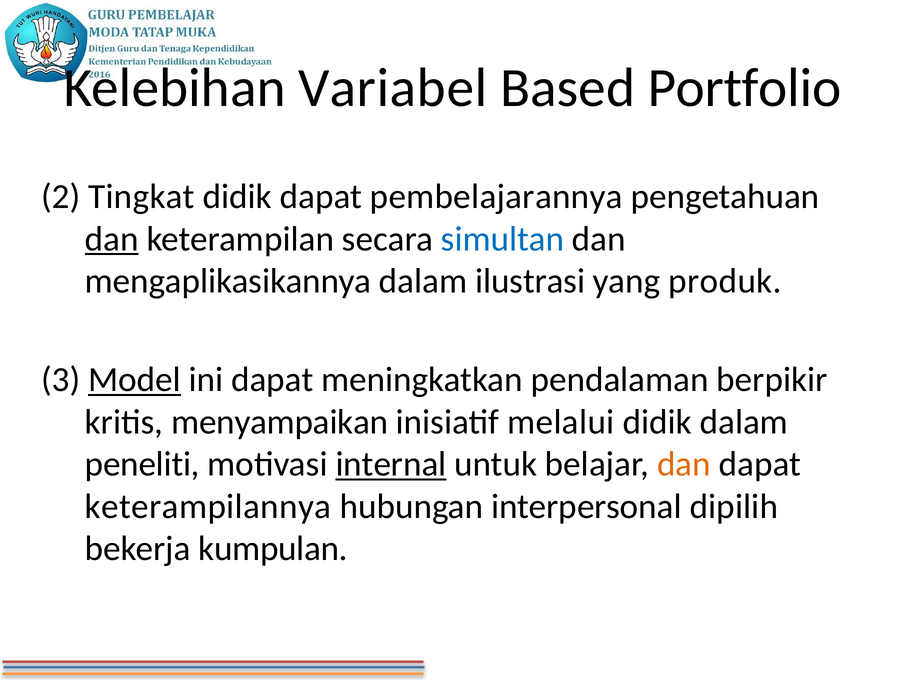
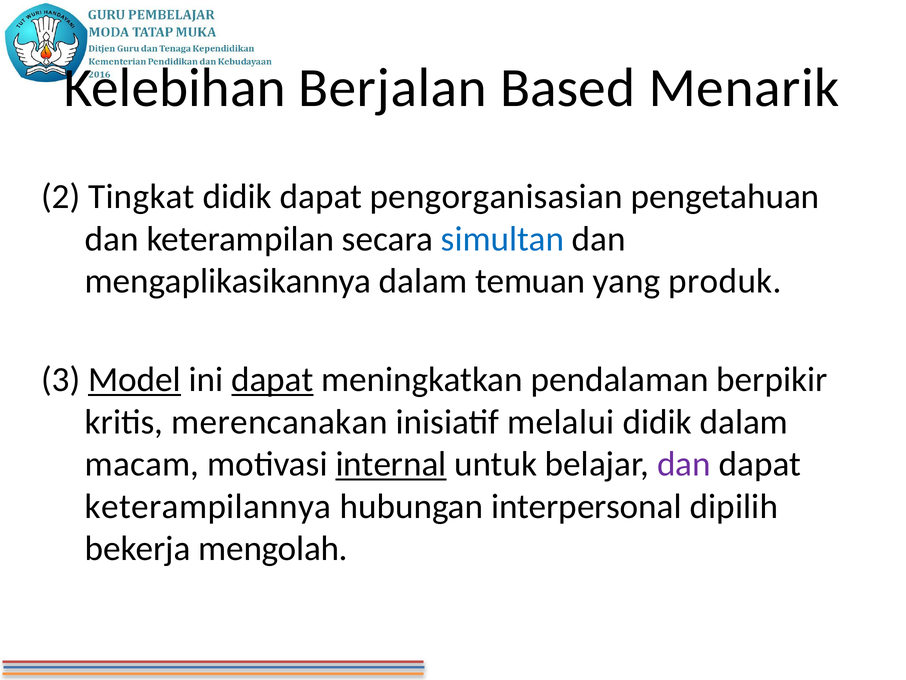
Variabel: Variabel -> Berjalan (393, 88)
Portfolio: Portfolio -> Menarik (744, 88)
pembelajarannya: pembelajarannya -> pengorganisasian (496, 197)
dan underline: present -> none (112, 239)
ilustrasi: ilustrasi -> temuan (530, 281)
dapat underline: none -> present (272, 379)
menyampaikan: menyampaikan -> merencanakan (279, 422)
peneliti: peneliti -> macam (142, 464)
dan colour: orange -> purple (684, 464)
kumpulan: kumpulan -> mengolah (273, 548)
